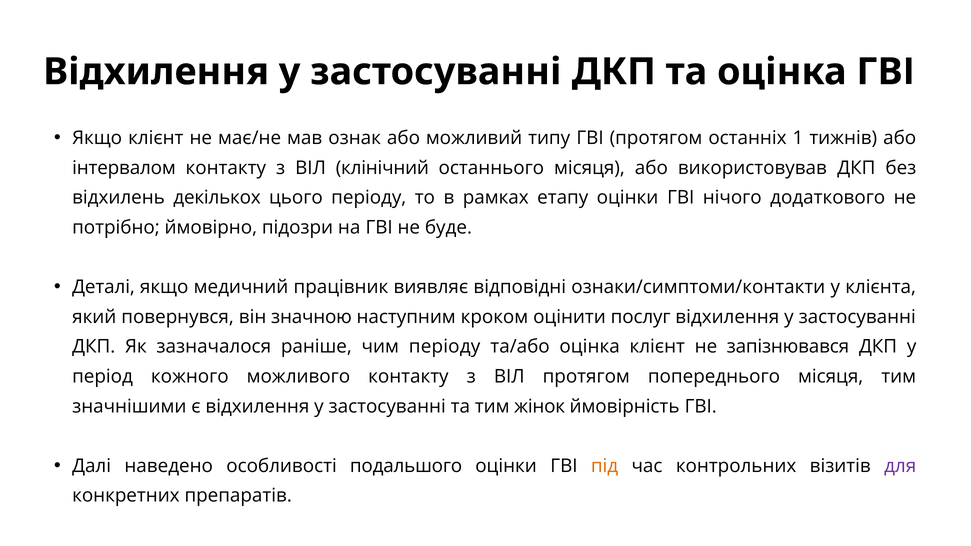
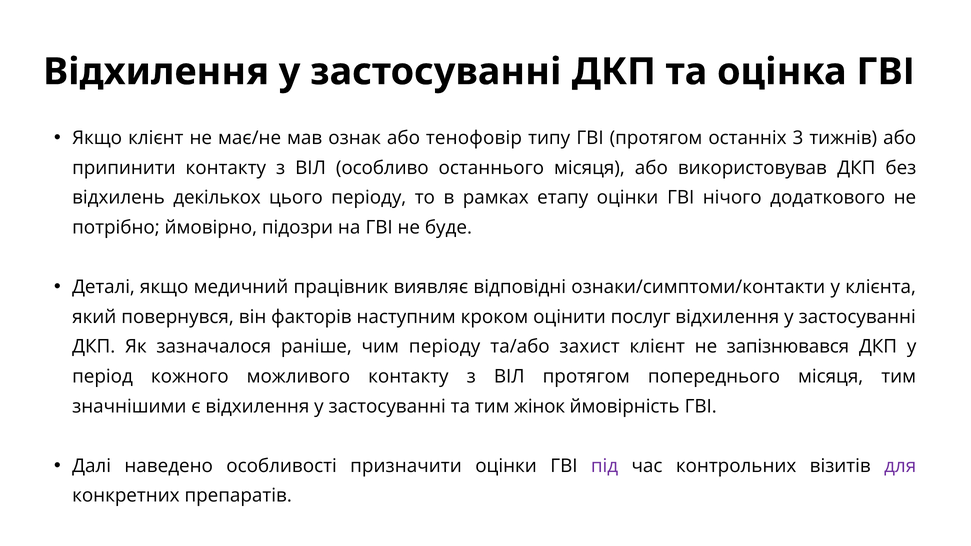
можливий: можливий -> тенофовір (474, 138)
1: 1 -> 3 (798, 138)
інтервалом: інтервалом -> припинити (124, 168)
клінічний: клінічний -> особливо (382, 168)
значною: значною -> факторів (311, 317)
та/або оцінка: оцінка -> захист (590, 347)
подальшого: подальшого -> призначити (406, 466)
під colour: orange -> purple (605, 466)
